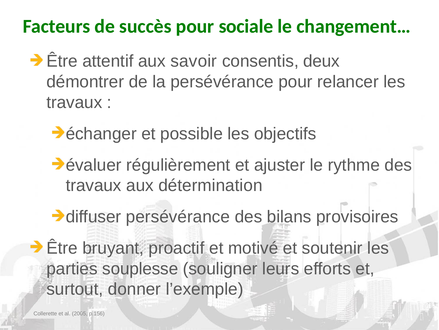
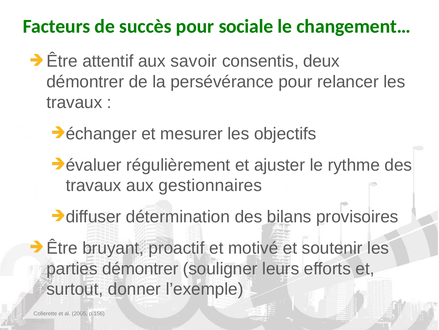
possible: possible -> mesurer (192, 133)
détermination: détermination -> gestionnaires (210, 185)
diffuser persévérance: persévérance -> détermination (178, 216)
parties souplesse: souplesse -> démontrer (140, 268)
